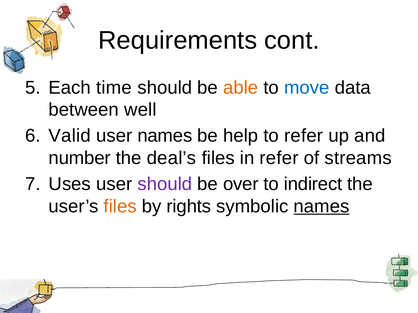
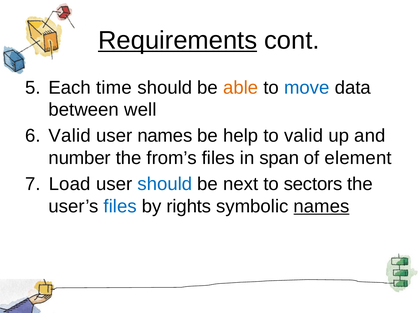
Requirements underline: none -> present (178, 40)
to refer: refer -> valid (304, 136)
deal’s: deal’s -> from’s (172, 158)
in refer: refer -> span (279, 158)
streams: streams -> element (358, 158)
Uses: Uses -> Load (70, 184)
should colour: purple -> blue (165, 184)
over: over -> next (241, 184)
indirect: indirect -> sectors (313, 184)
files colour: orange -> blue (120, 207)
